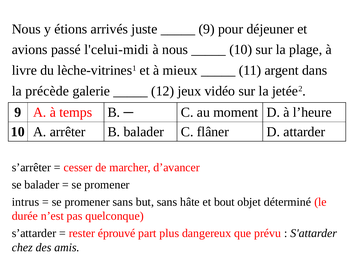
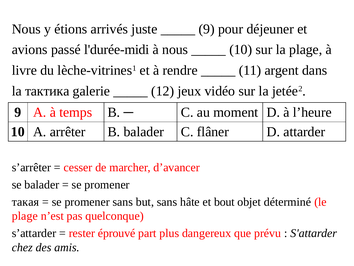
l'celui-midi: l'celui-midi -> l'durée-midi (117, 50)
mieux: mieux -> rendre (180, 70)
précède: précède -> тактика (47, 91)
intrus: intrus -> такая (25, 202)
durée: durée -> plage (25, 216)
